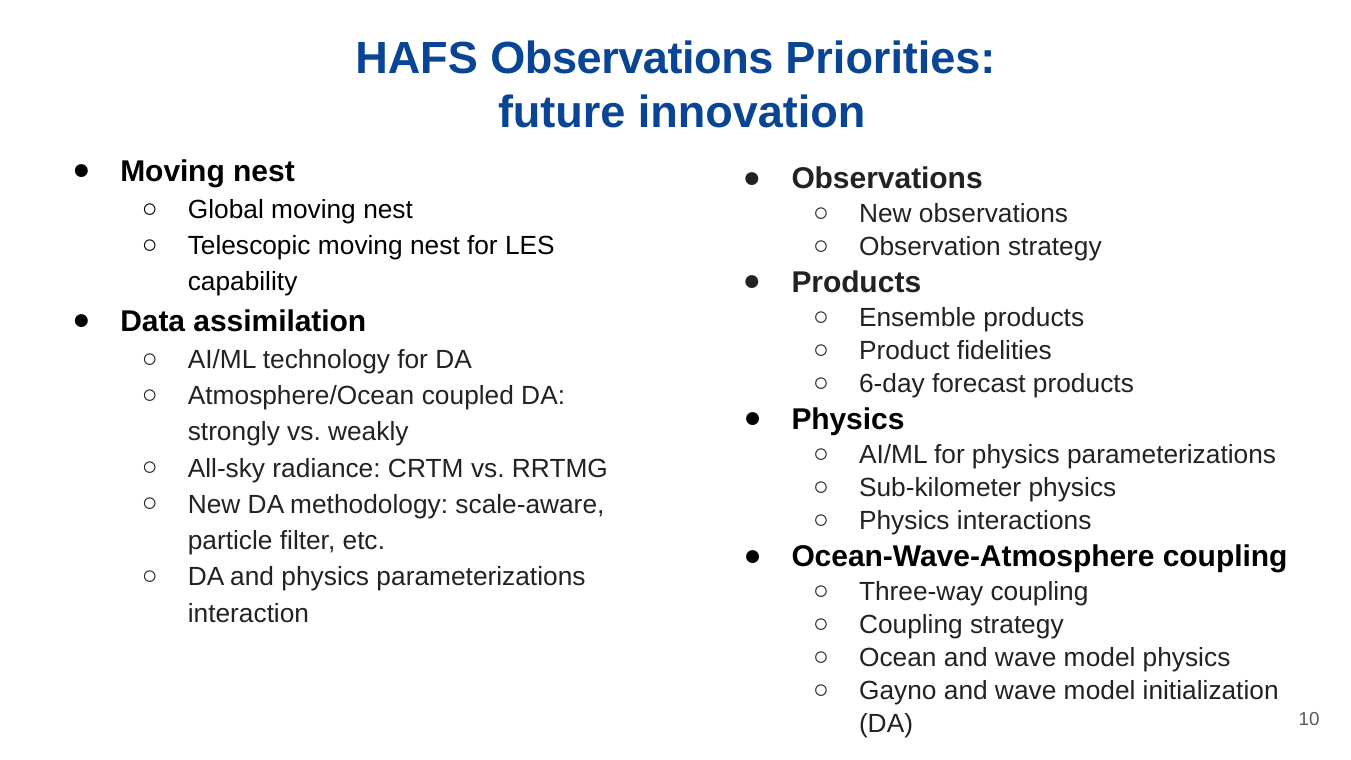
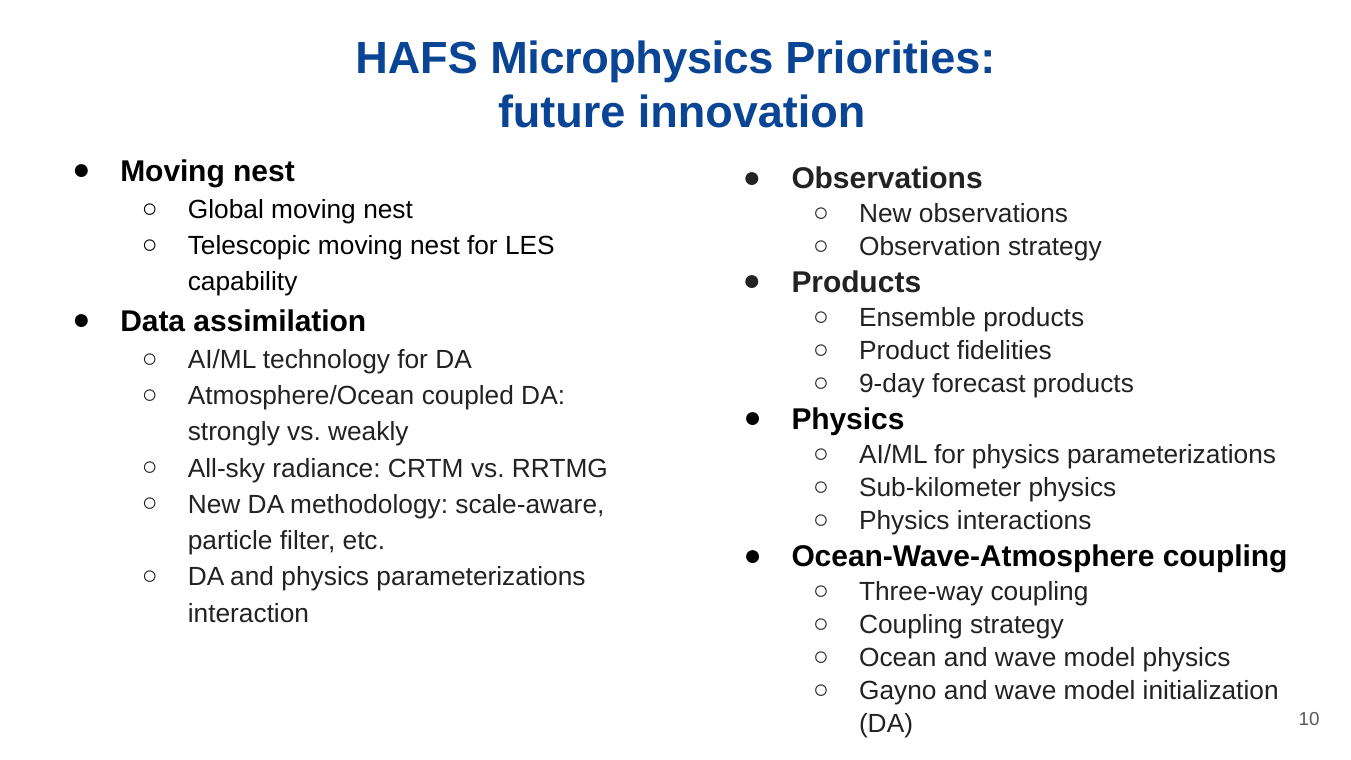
HAFS Observations: Observations -> Microphysics (632, 59)
6-day: 6-day -> 9-day (892, 384)
